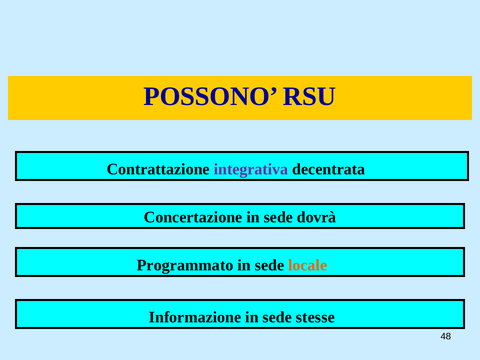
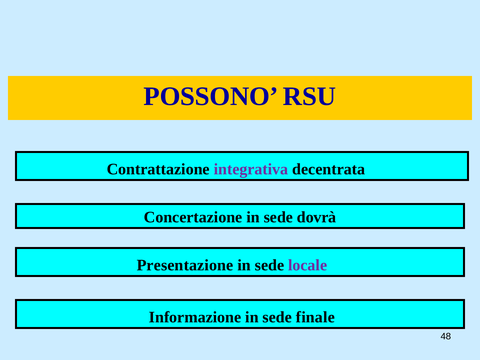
Programmato: Programmato -> Presentazione (185, 265)
locale colour: orange -> purple (308, 265)
stesse: stesse -> finale (315, 317)
